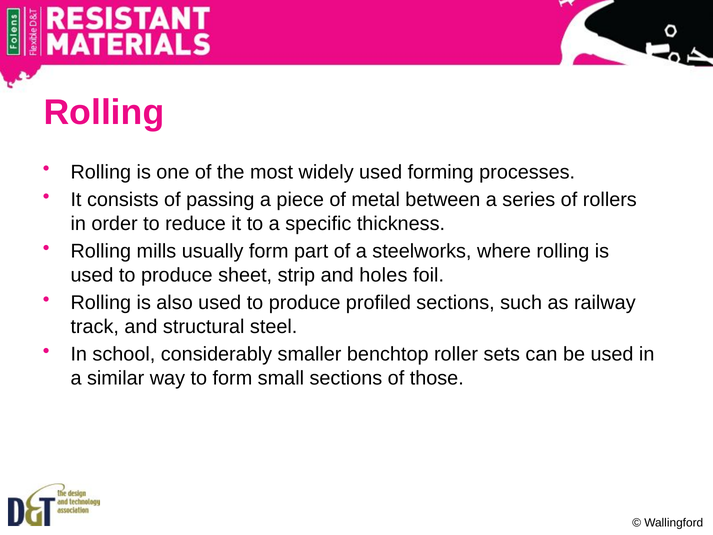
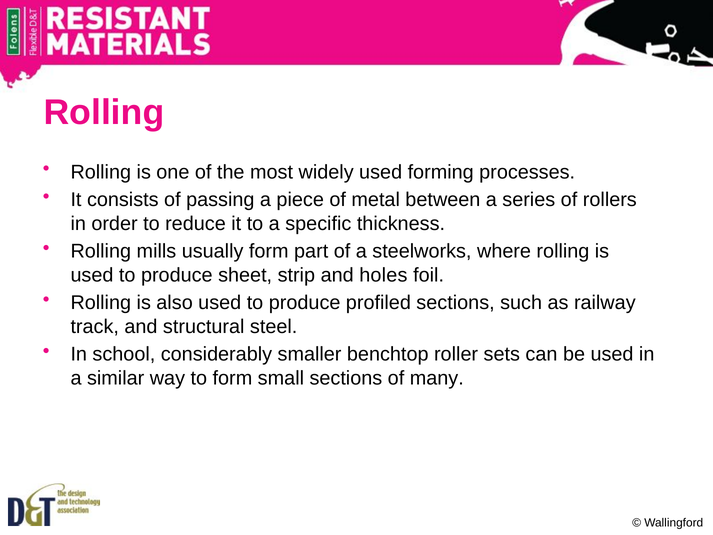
those: those -> many (437, 378)
